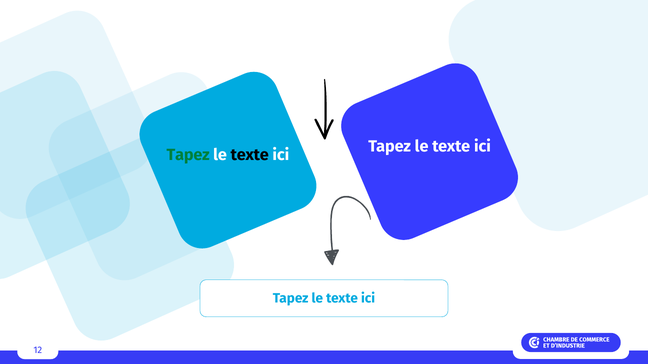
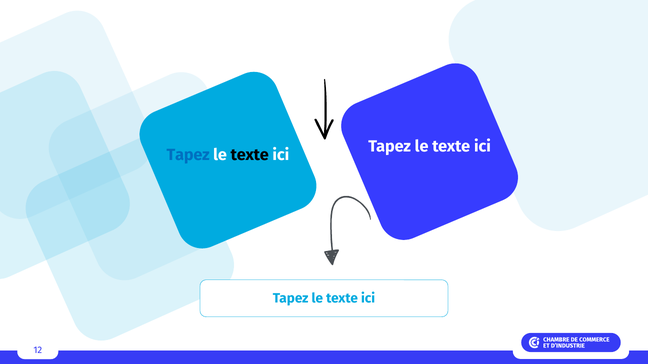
Tapez colour: green -> blue (188, 155)
